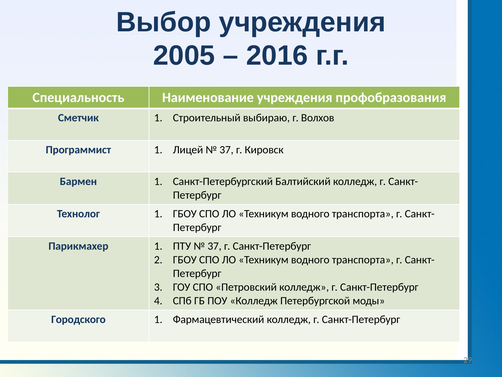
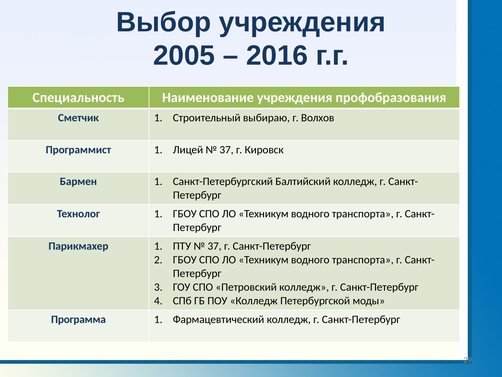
Городского: Городского -> Программа (78, 319)
